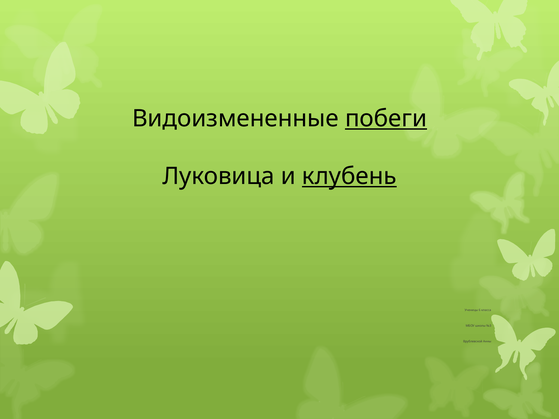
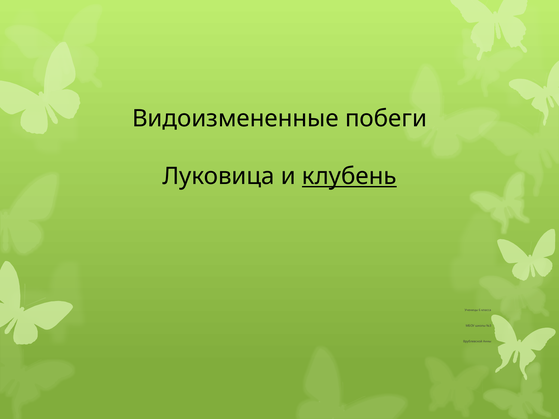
побеги underline: present -> none (386, 119)
